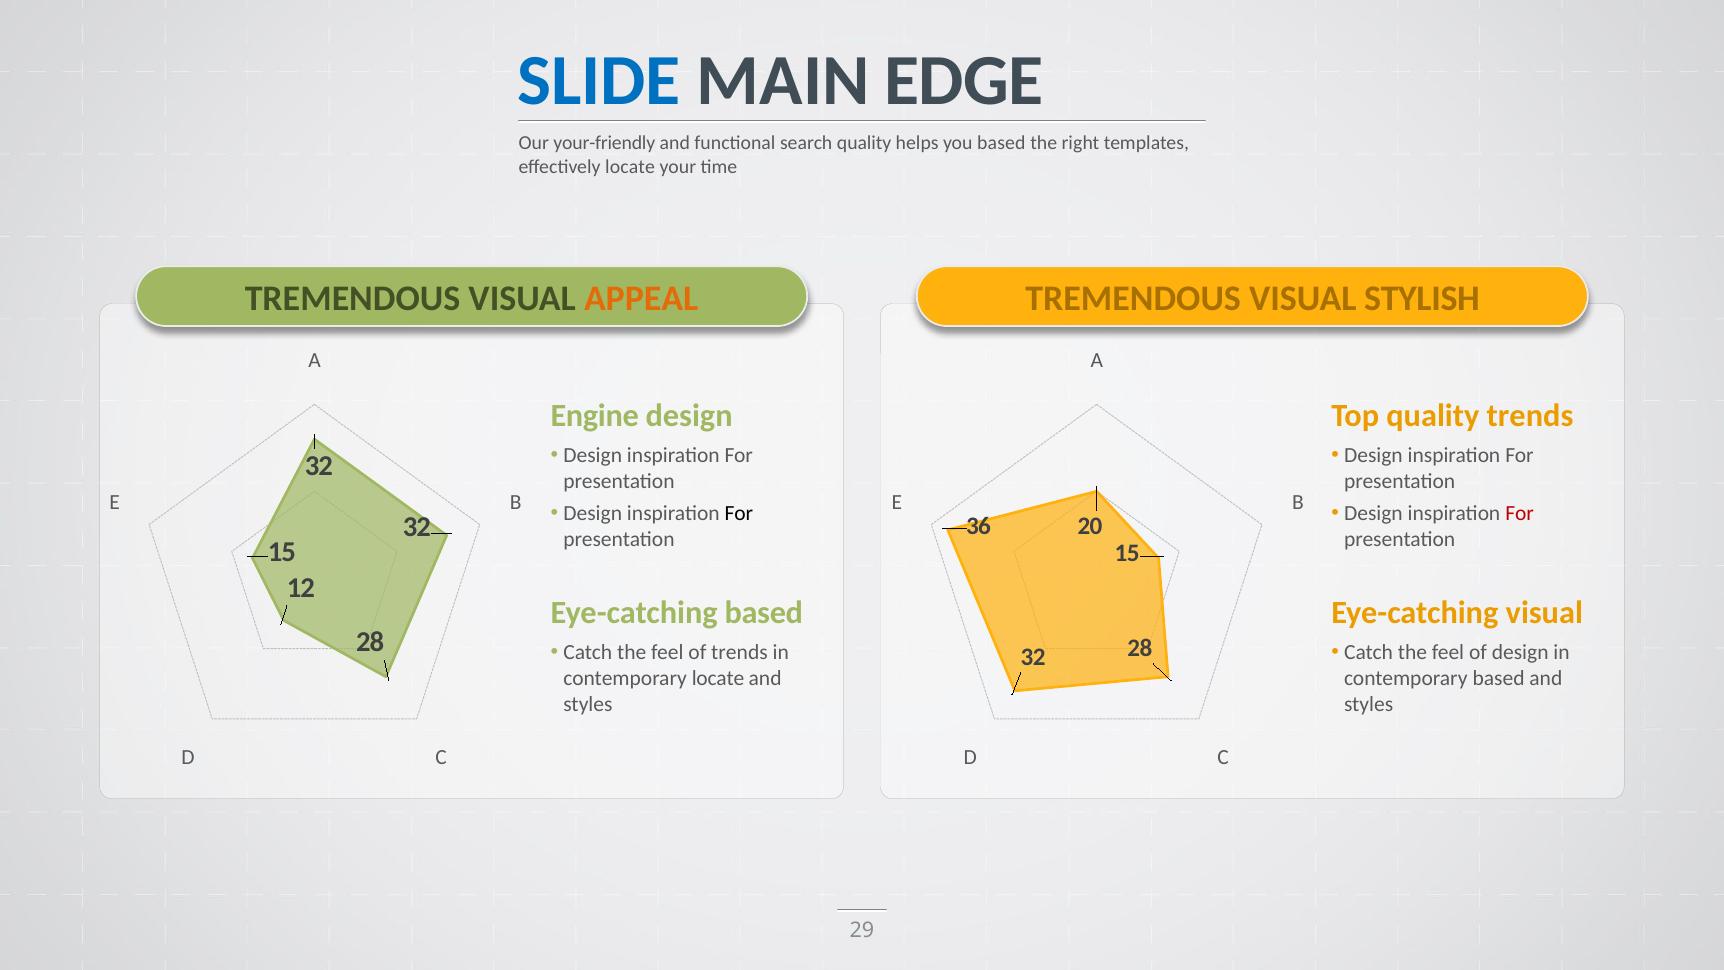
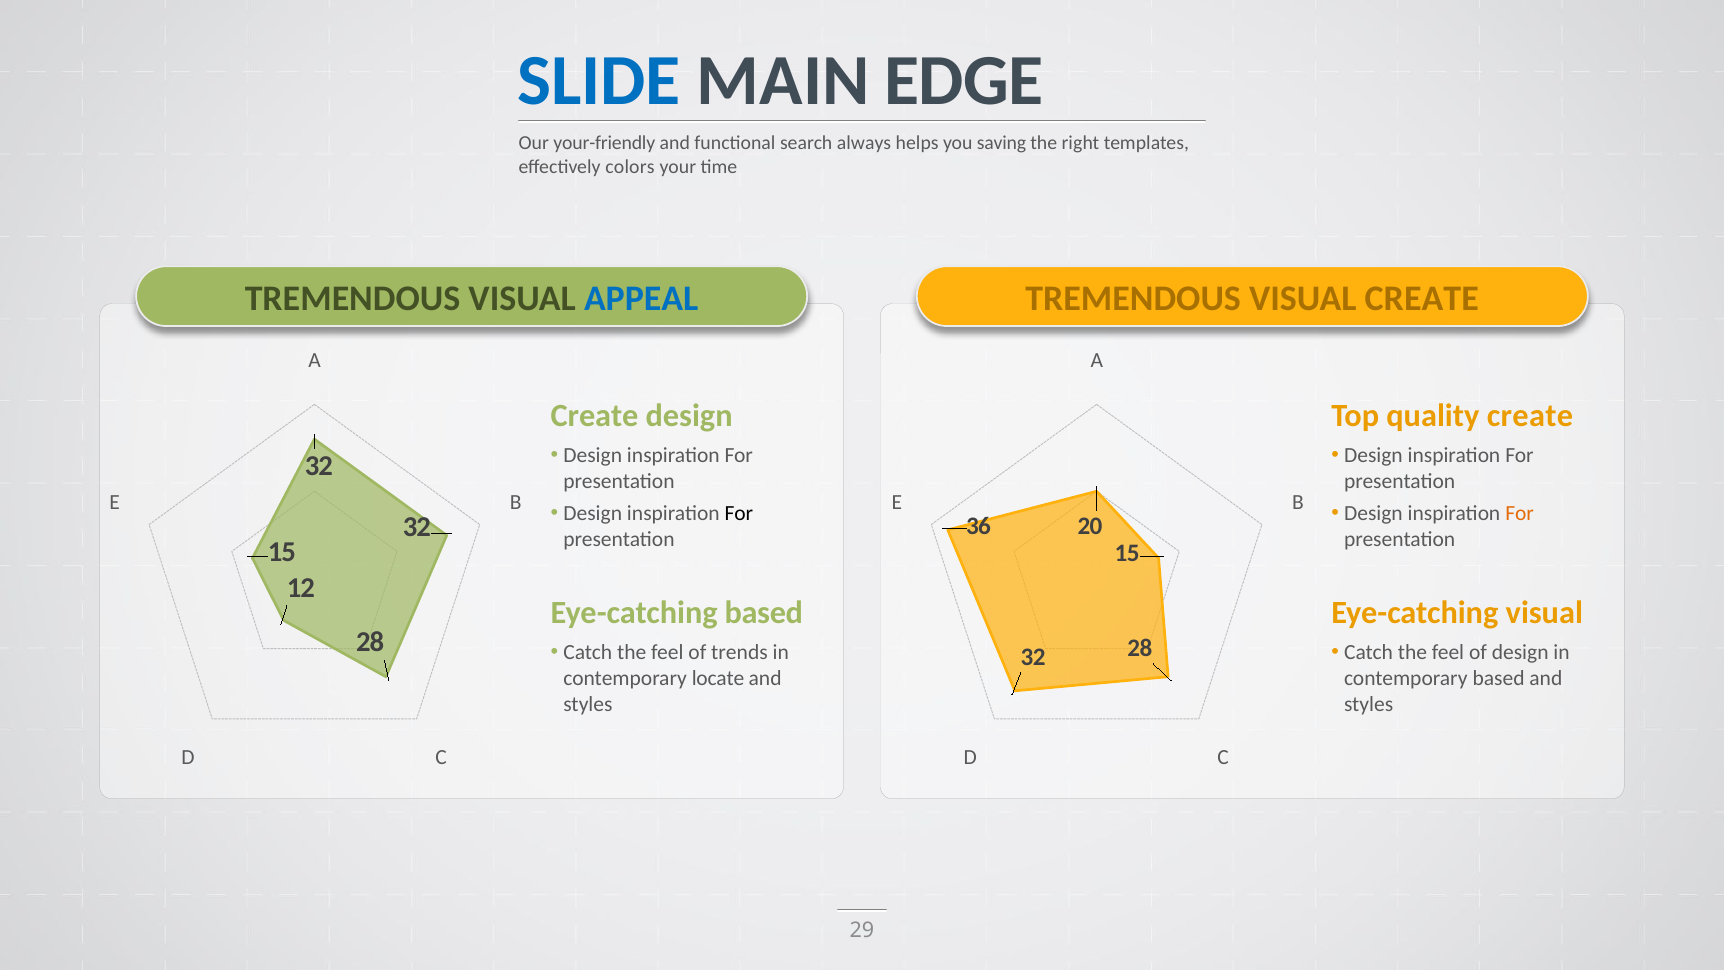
search quality: quality -> always (864, 143)
you based: based -> saving (1002, 143)
effectively locate: locate -> colors (630, 166)
APPEAL colour: orange -> blue (641, 298)
VISUAL STYLISH: STYLISH -> CREATE (1422, 298)
Engine: Engine -> Create (595, 416)
quality trends: trends -> create (1530, 416)
For colour: red -> orange (1520, 514)
